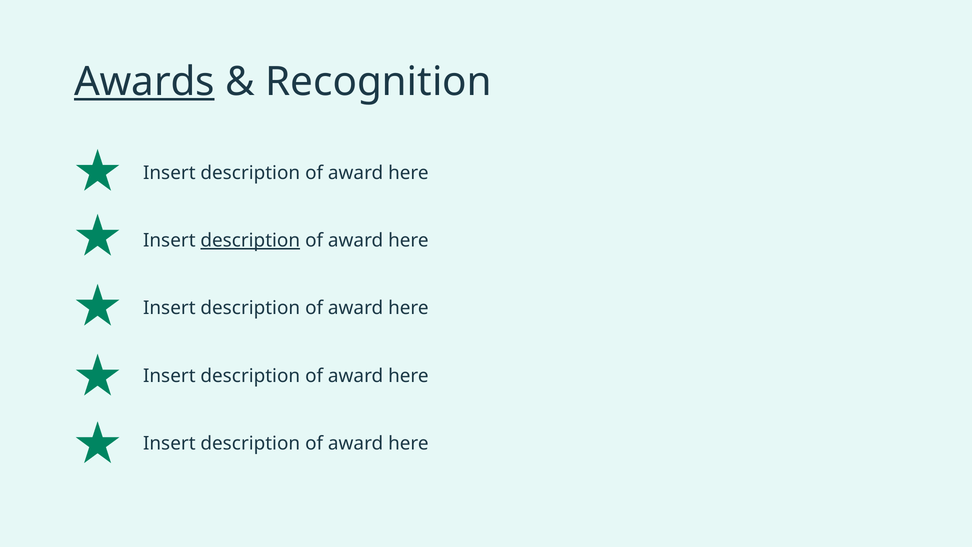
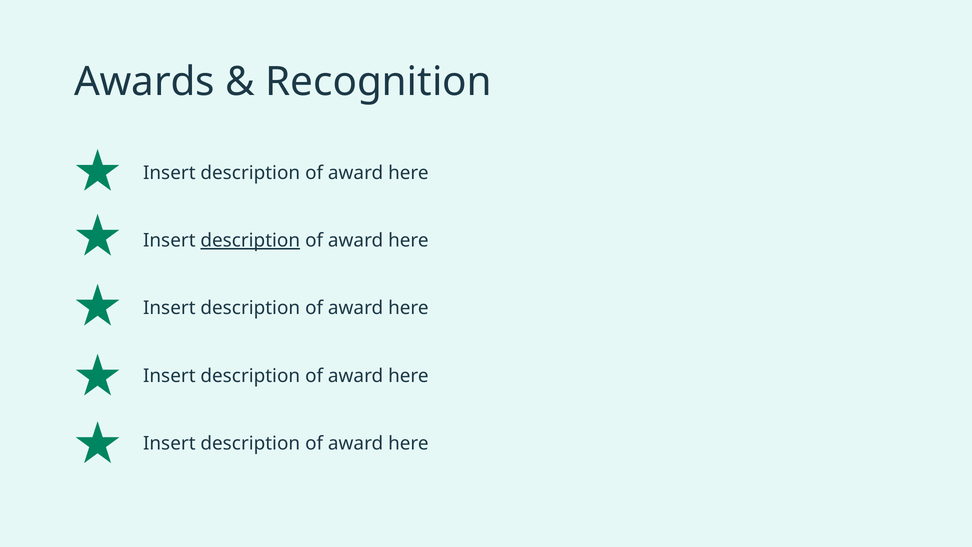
Awards underline: present -> none (144, 82)
